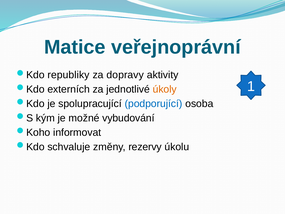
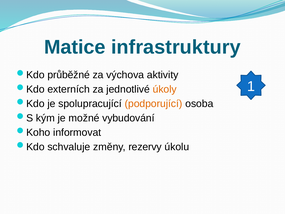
veřejnoprávní: veřejnoprávní -> infrastruktury (176, 47)
republiky: republiky -> průběžné (69, 75)
dopravy: dopravy -> výchova (125, 75)
podporující colour: blue -> orange (154, 104)
